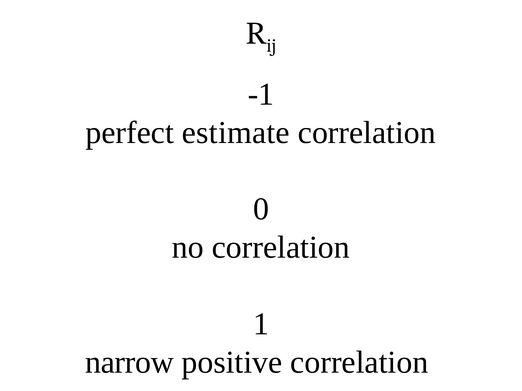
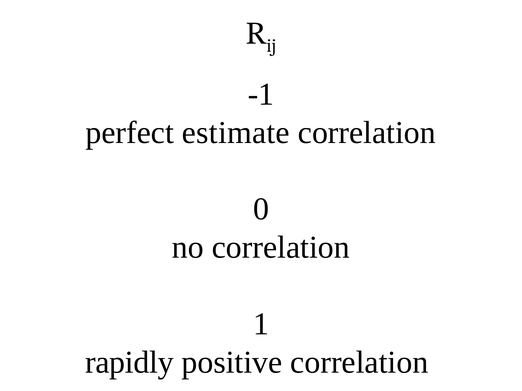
narrow: narrow -> rapidly (129, 363)
